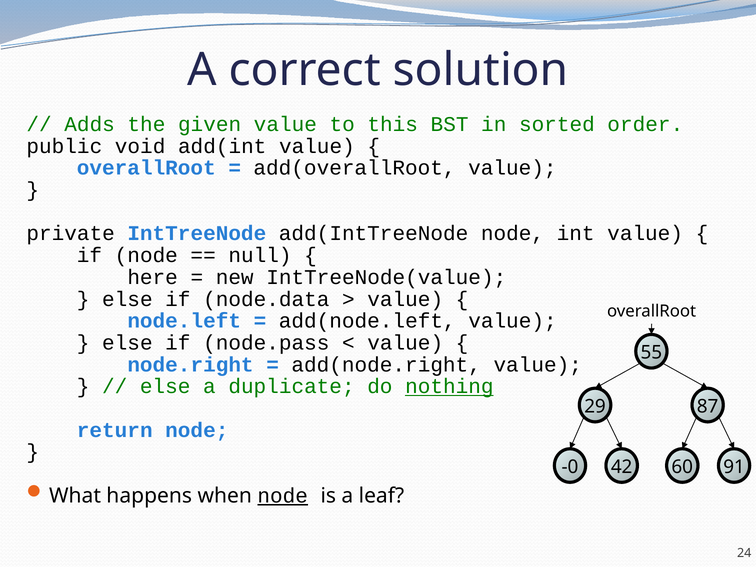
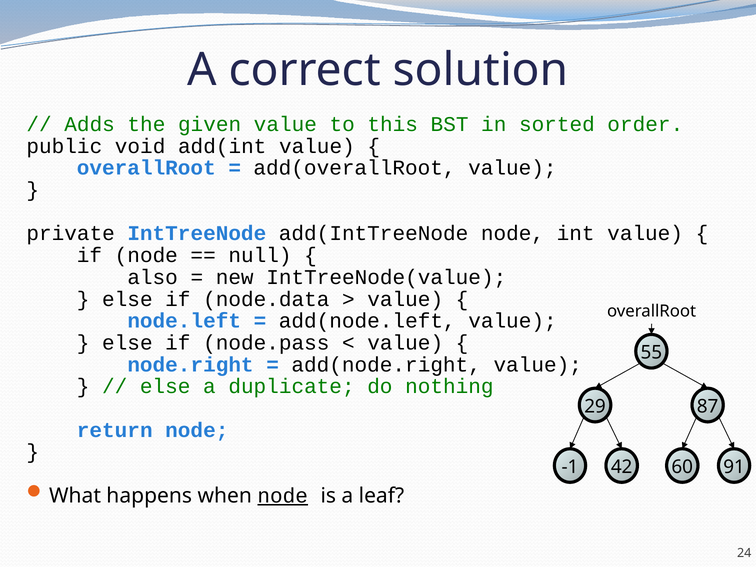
here: here -> also (153, 277)
nothing underline: present -> none (449, 386)
-0: -0 -> -1 (570, 467)
